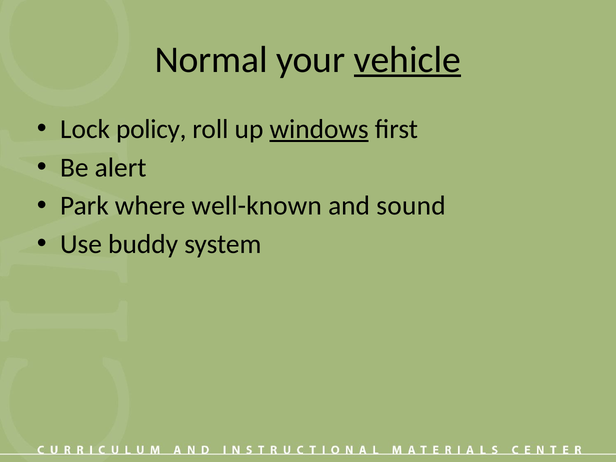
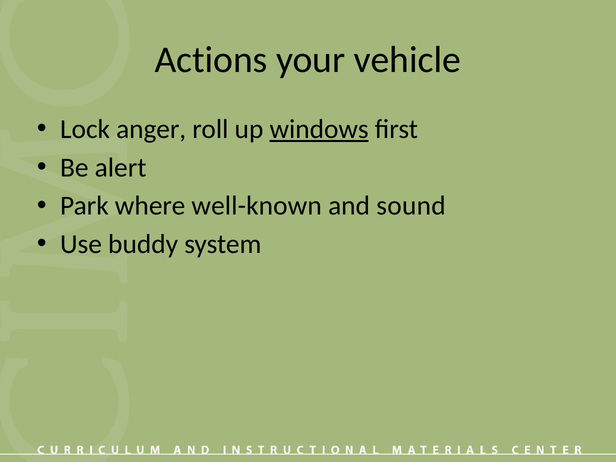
Normal: Normal -> Actions (211, 60)
vehicle underline: present -> none (407, 60)
policy: policy -> anger (151, 129)
